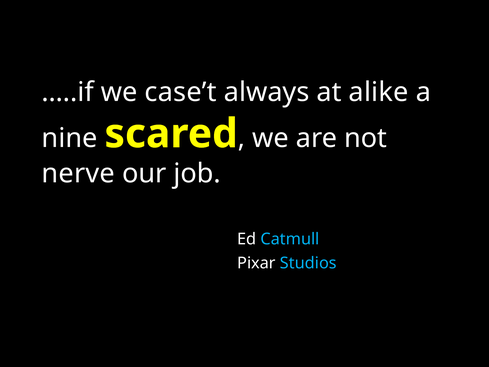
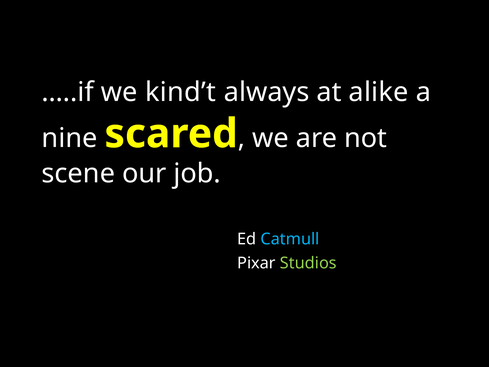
case’t: case’t -> kind’t (181, 92)
nerve: nerve -> scene (78, 174)
Studios colour: light blue -> light green (308, 263)
